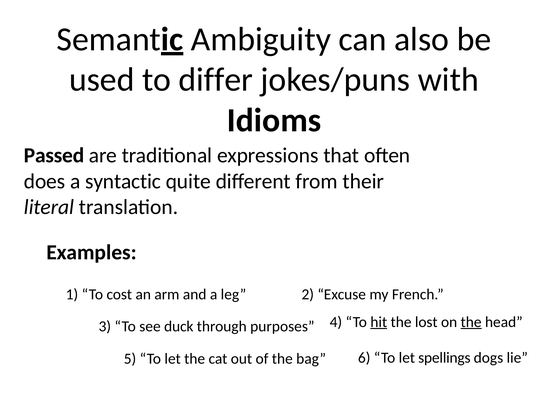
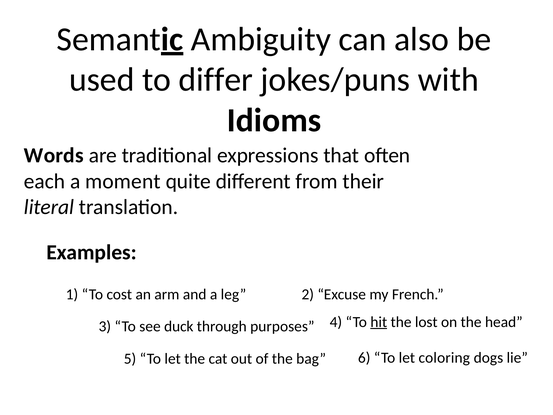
Passed: Passed -> Words (54, 155)
does: does -> each (45, 181)
syntactic: syntactic -> moment (123, 181)
the underline: present -> none (471, 322)
spellings: spellings -> coloring (444, 357)
